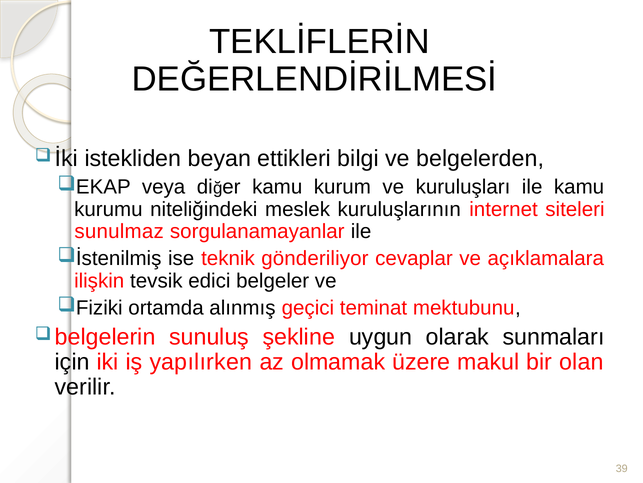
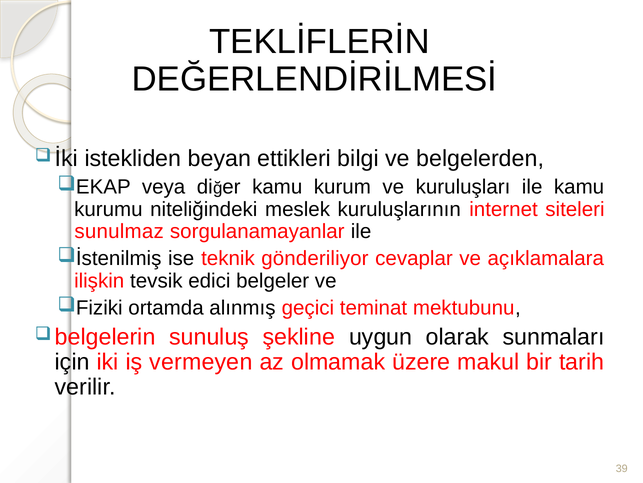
yapılırken: yapılırken -> vermeyen (201, 362)
olan: olan -> tarih (582, 362)
